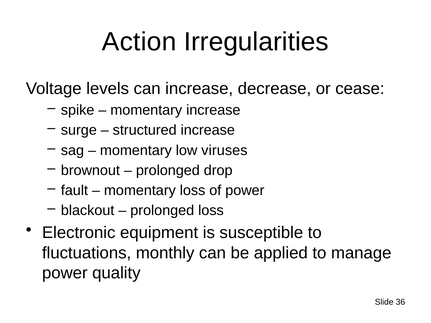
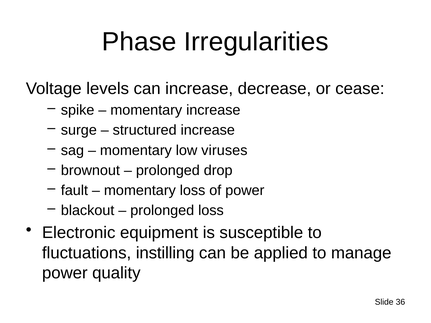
Action: Action -> Phase (139, 42)
monthly: monthly -> instilling (165, 253)
